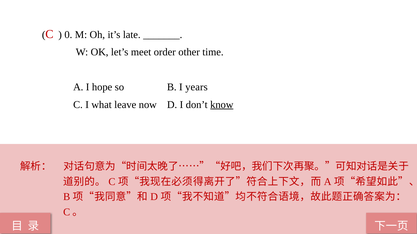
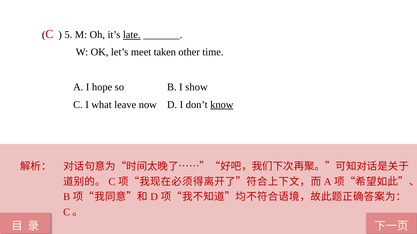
0: 0 -> 5 (68, 35)
late underline: none -> present (132, 35)
order: order -> taken (165, 52)
years: years -> show (196, 87)
